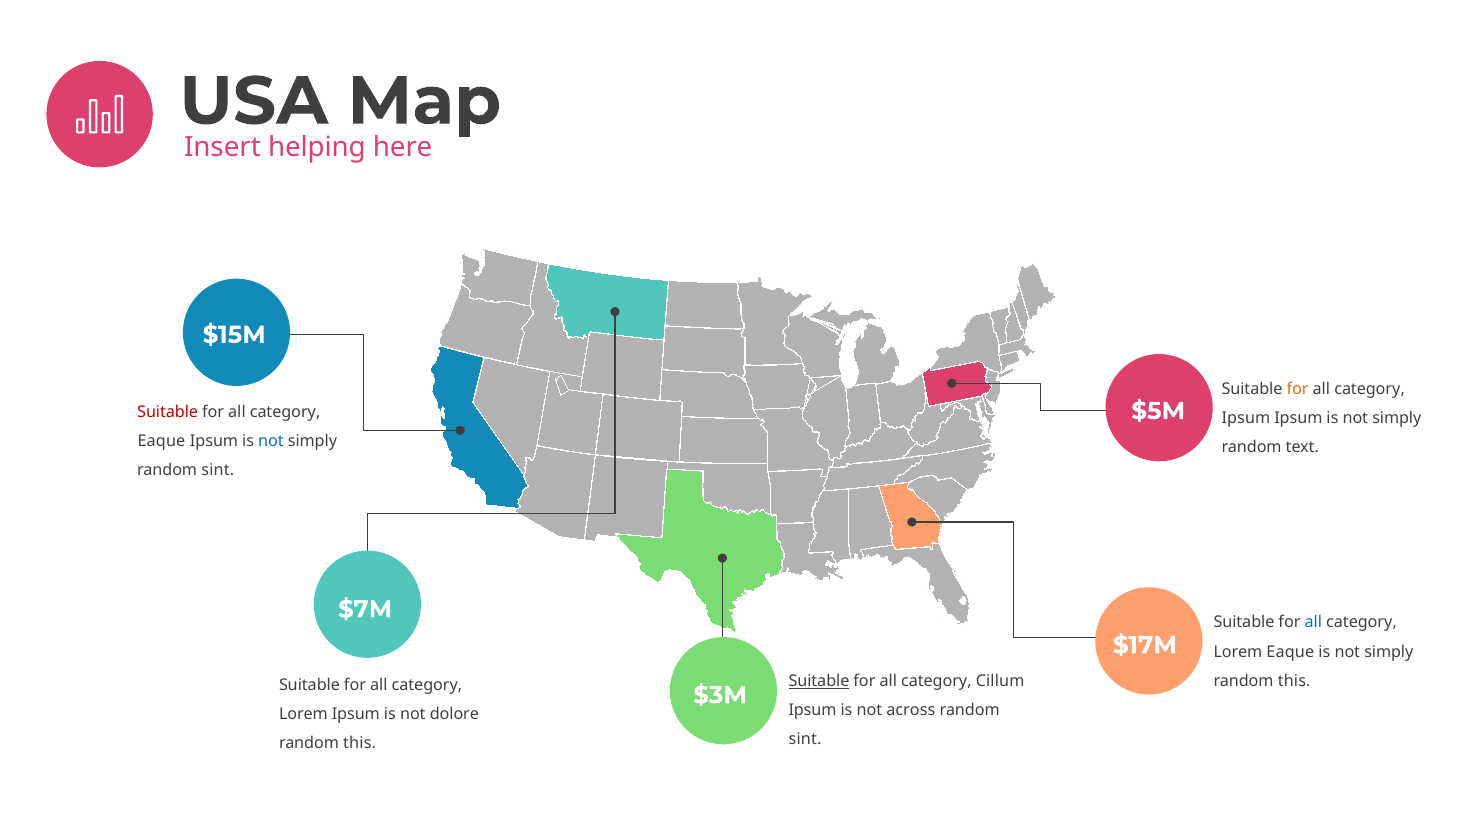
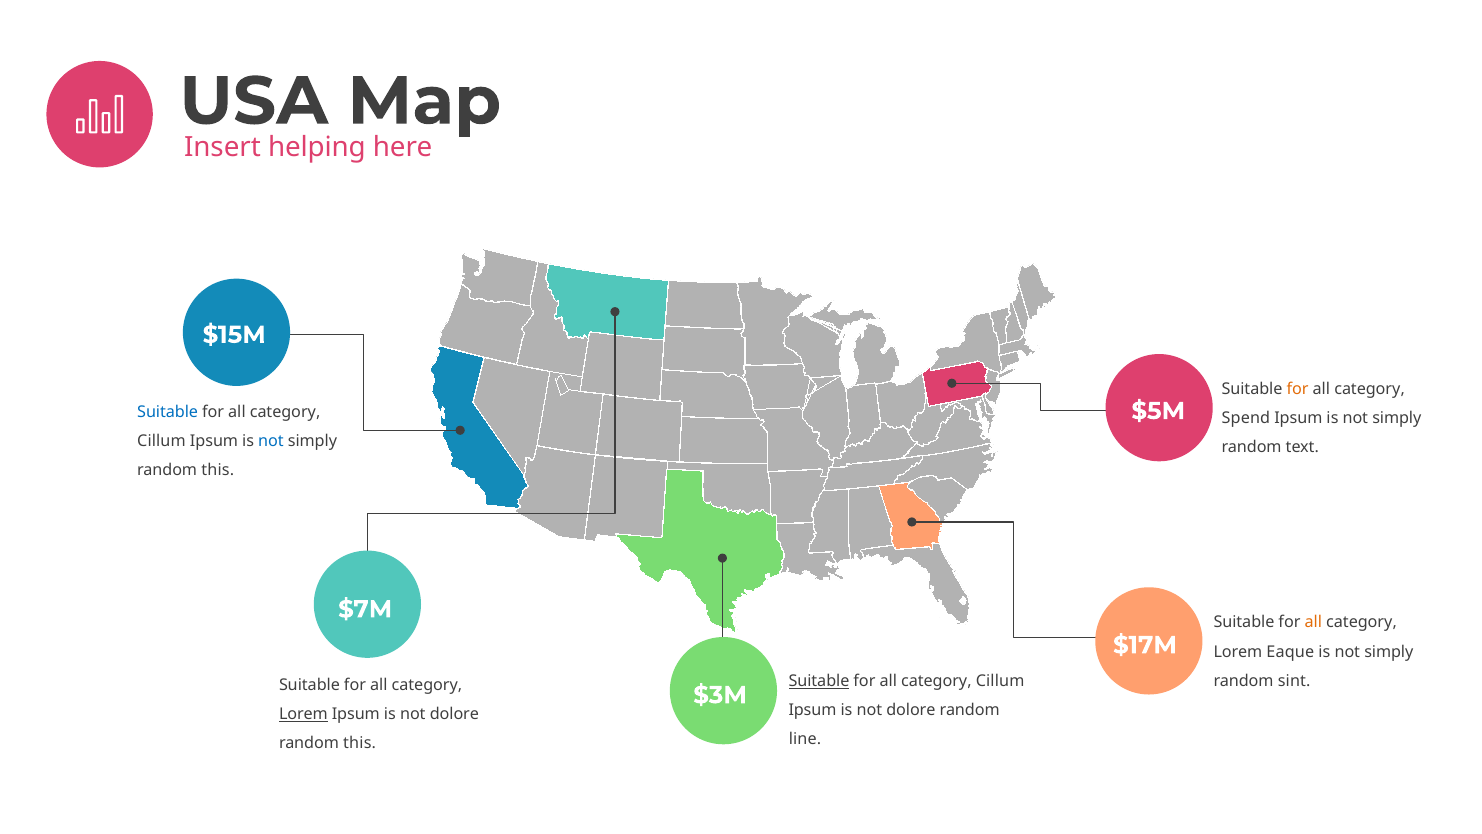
Suitable colour: red -> blue (168, 412)
Ipsum: Ipsum -> Spend (1246, 418)
Eaque: Eaque -> Cillum (161, 441)
sint: sint -> this (218, 470)
all colour: blue -> orange (1313, 622)
this: this -> sint (1294, 681)
across: across -> dolore (911, 710)
Lorem underline: none -> present (303, 714)
sint: sint -> line (805, 739)
